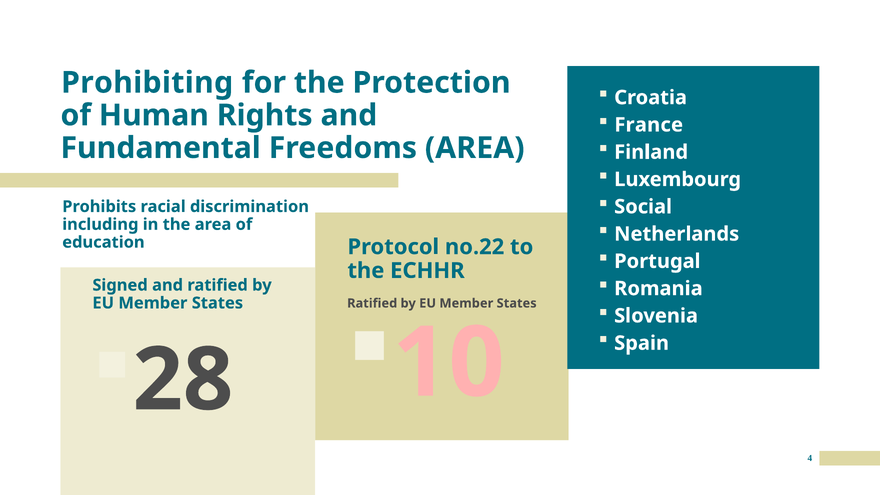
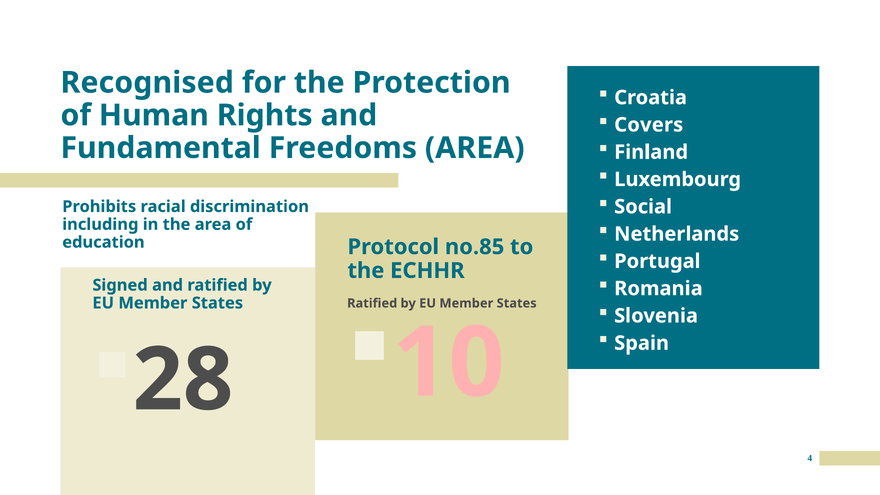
Prohibiting: Prohibiting -> Recognised (147, 83)
France: France -> Covers (649, 125)
no.22: no.22 -> no.85 (475, 247)
